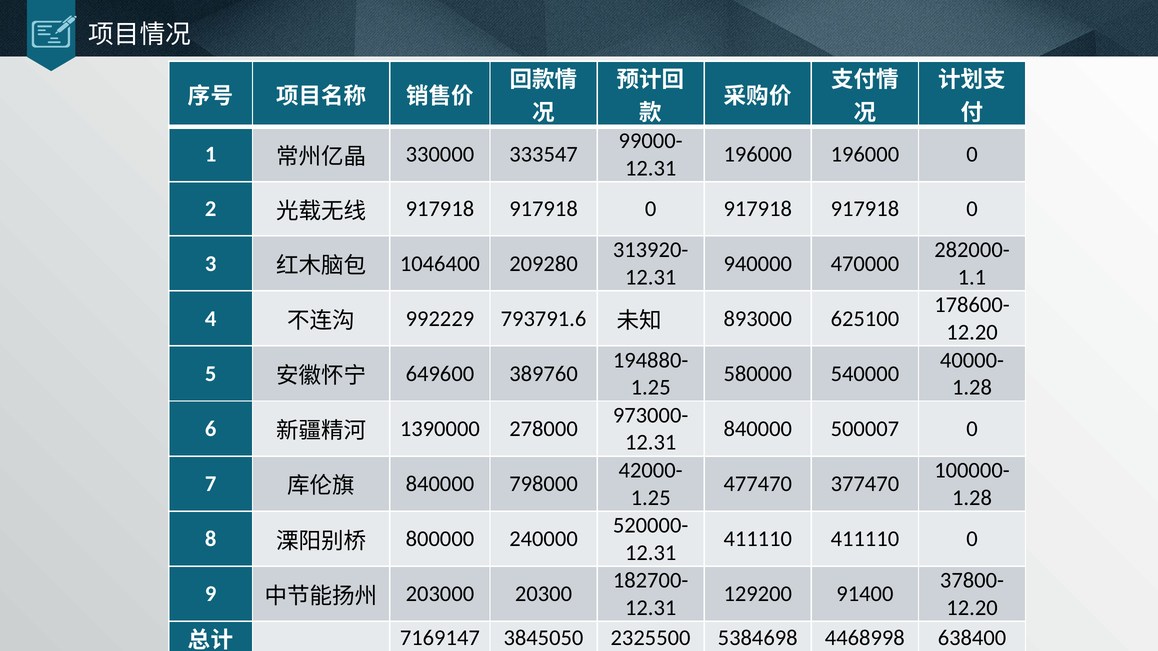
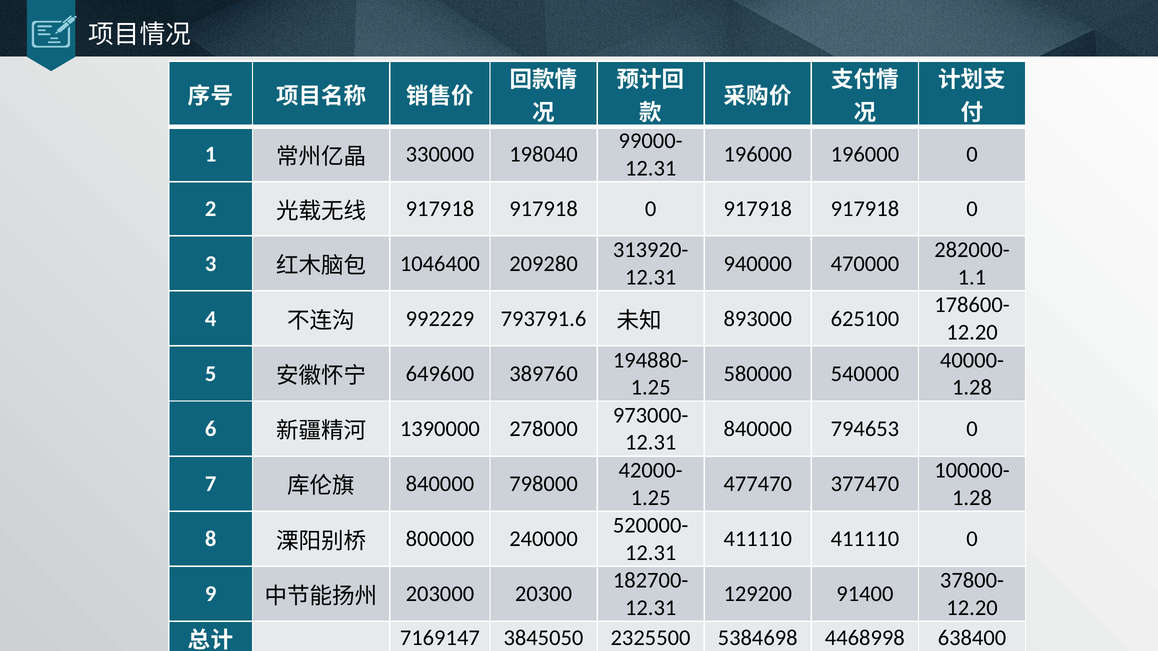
333547: 333547 -> 198040 (544, 155)
500007: 500007 -> 794653 (865, 429)
